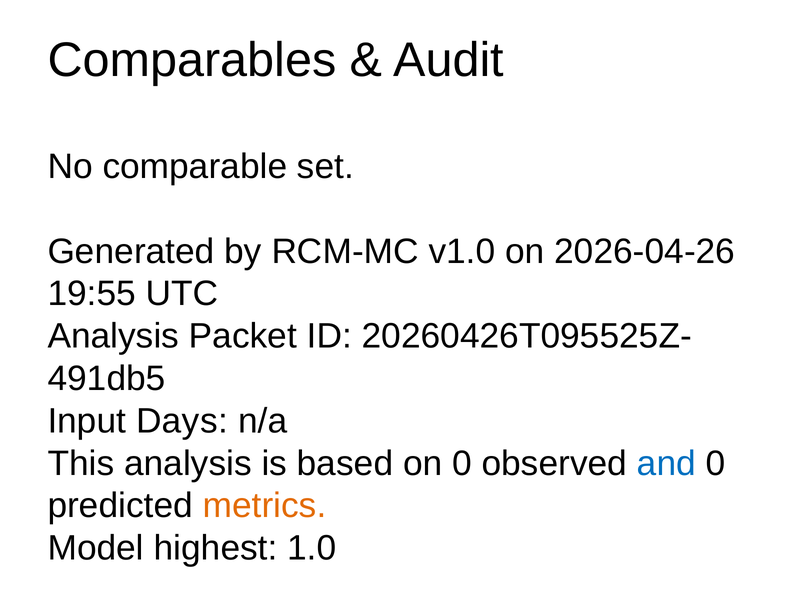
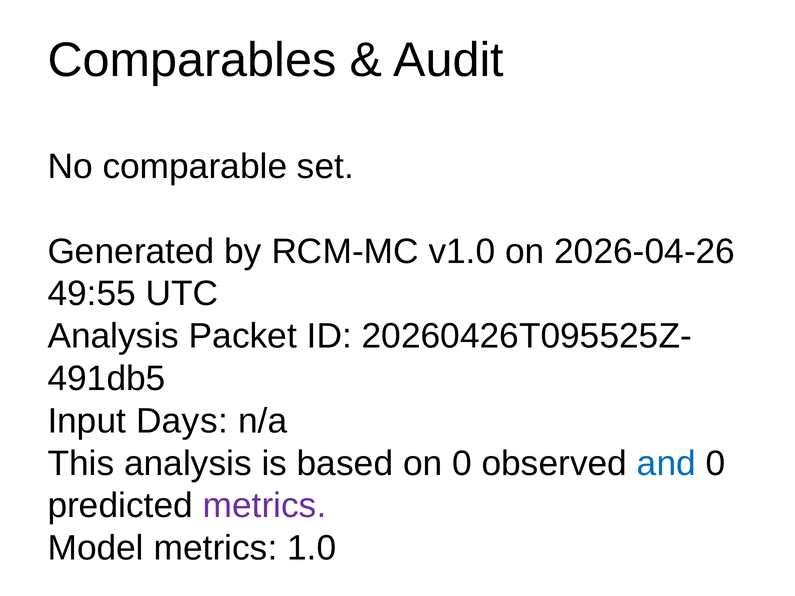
19:55: 19:55 -> 49:55 (92, 294)
metrics colour: orange -> purple (265, 506)
Model highest: highest -> metrics (216, 548)
